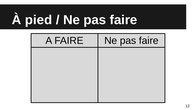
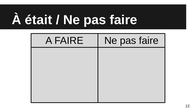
pied: pied -> était (39, 20)
